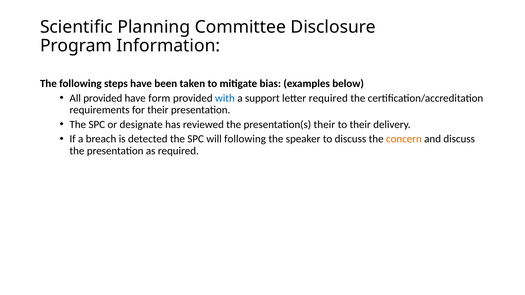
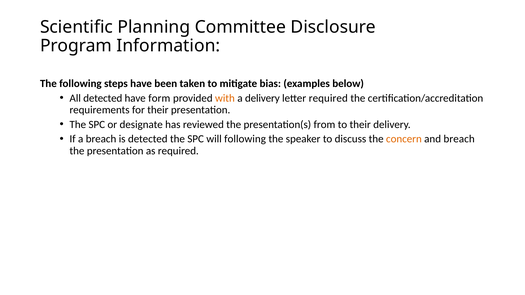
All provided: provided -> detected (103, 98)
with colour: blue -> orange (225, 98)
a support: support -> delivery (262, 98)
presentation(s their: their -> from (324, 125)
and discuss: discuss -> breach (459, 139)
